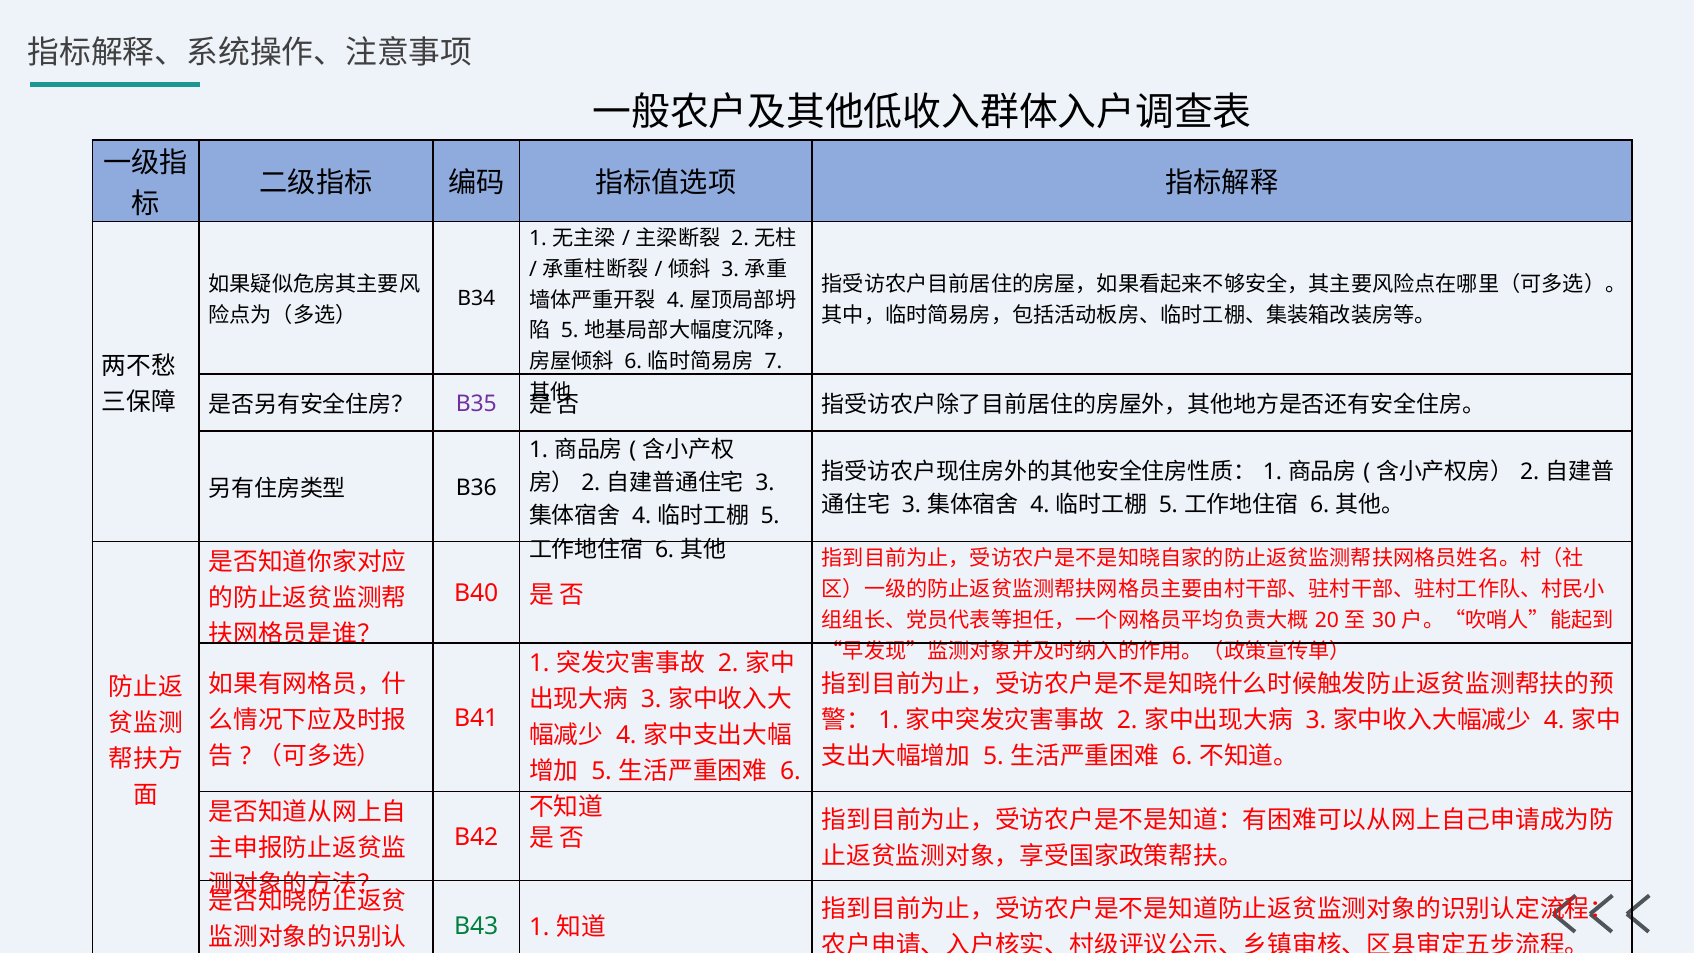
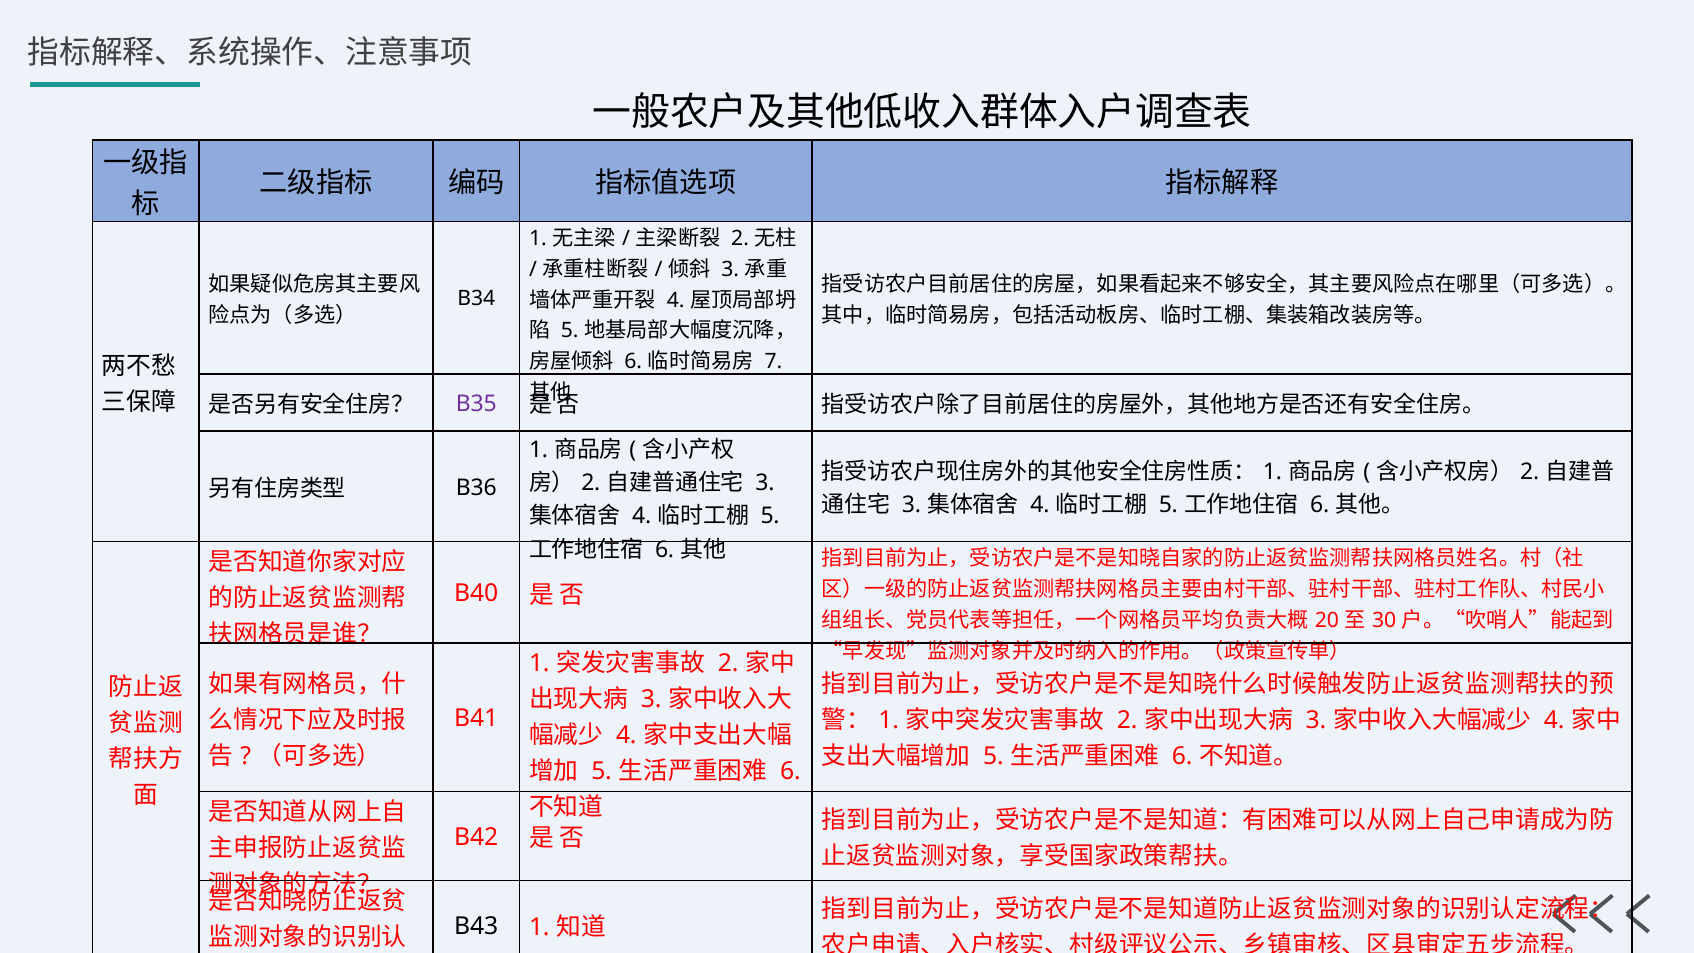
B43 colour: green -> black (476, 926)
